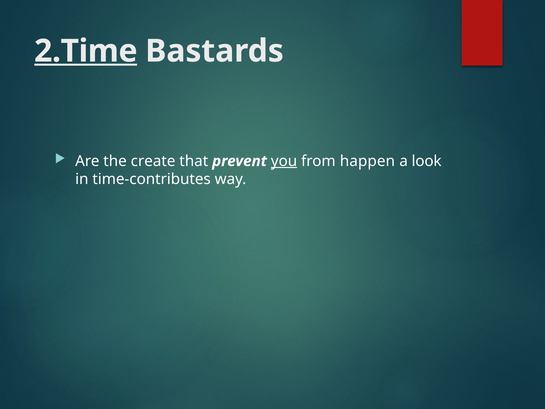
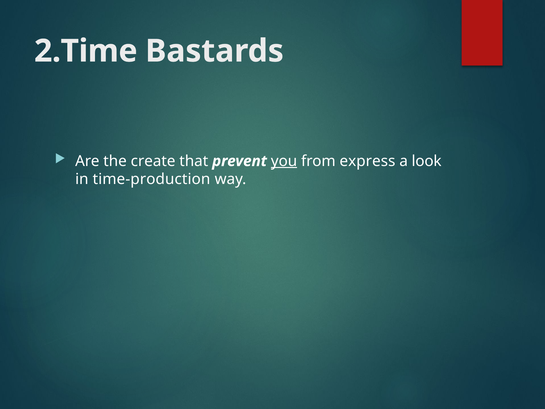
2.Time underline: present -> none (86, 51)
happen: happen -> express (367, 161)
time-contributes: time-contributes -> time-production (151, 179)
